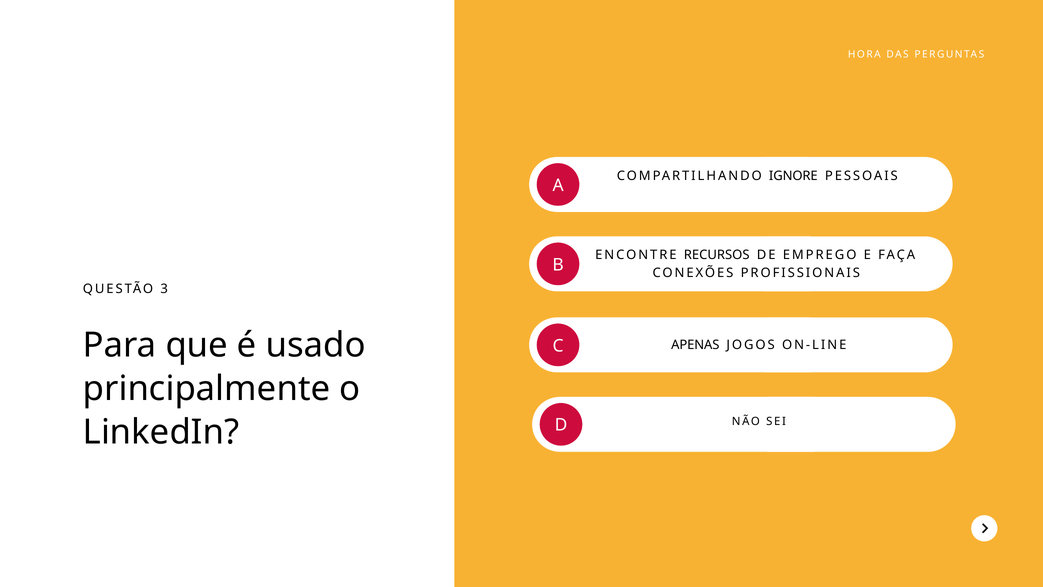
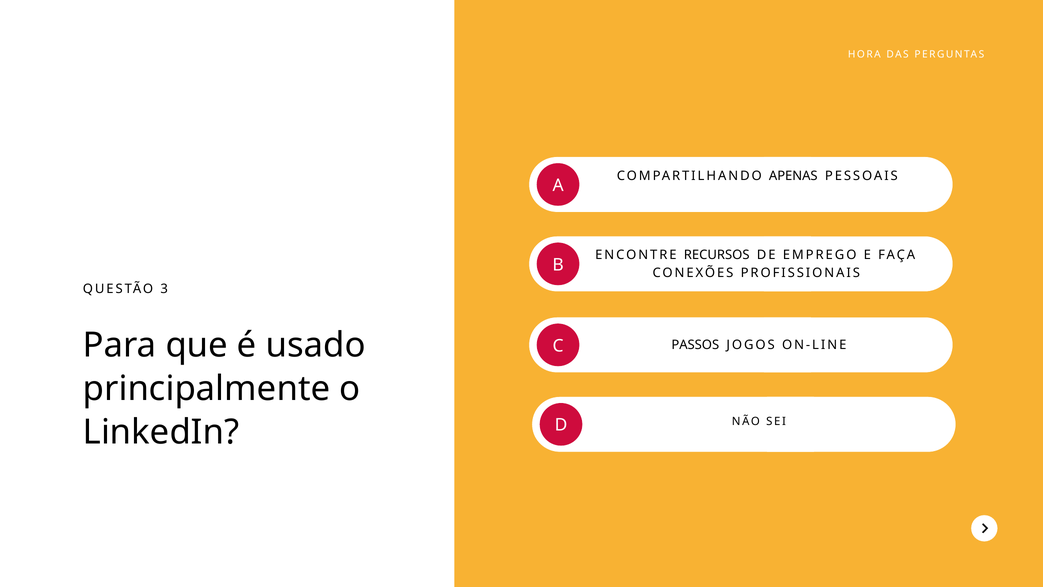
IGNORE: IGNORE -> APENAS (793, 176)
APENAS: APENAS -> PASSOS (695, 345)
